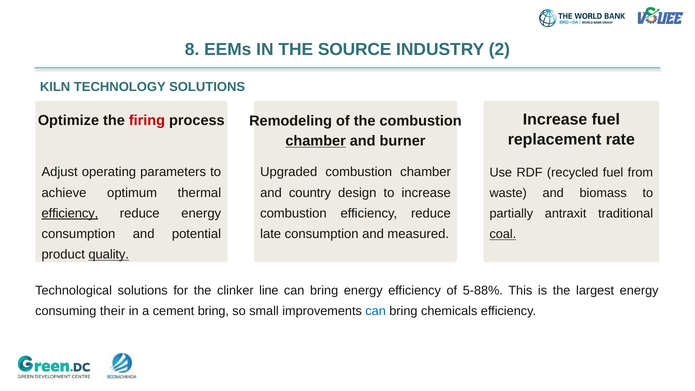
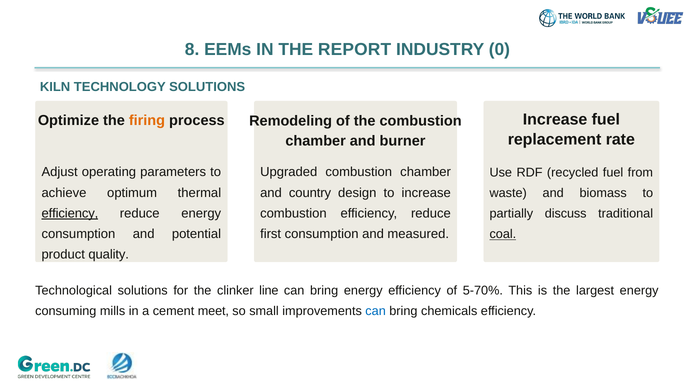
SOURCE: SOURCE -> REPORT (355, 49)
2: 2 -> 0 (499, 49)
firing colour: red -> orange (147, 120)
chamber underline: present -> none (316, 141)
antraxit: antraxit -> discuss (566, 214)
late: late -> first (271, 234)
quality underline: present -> none (109, 255)
5-88%: 5-88% -> 5-70% (483, 291)
their: their -> mills (113, 311)
cement bring: bring -> meet (213, 311)
